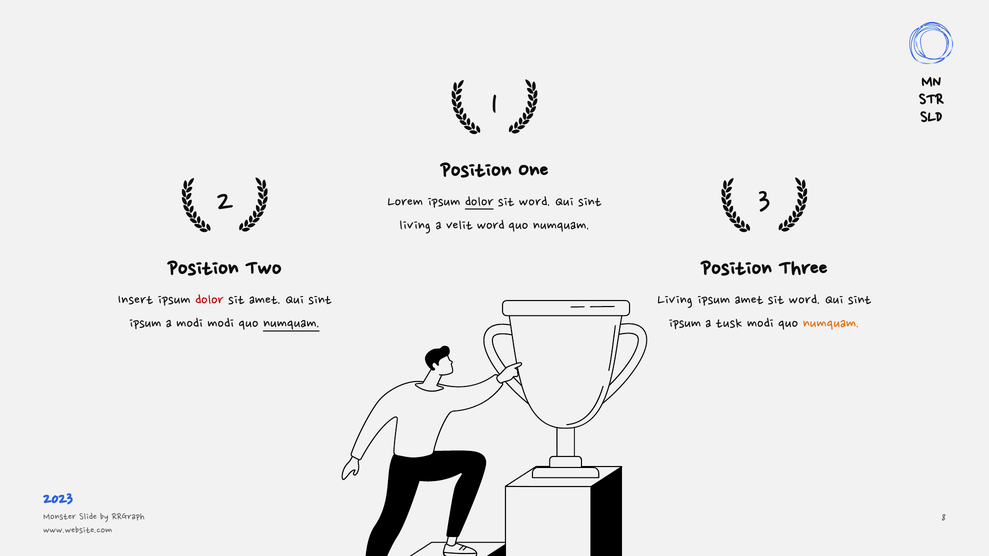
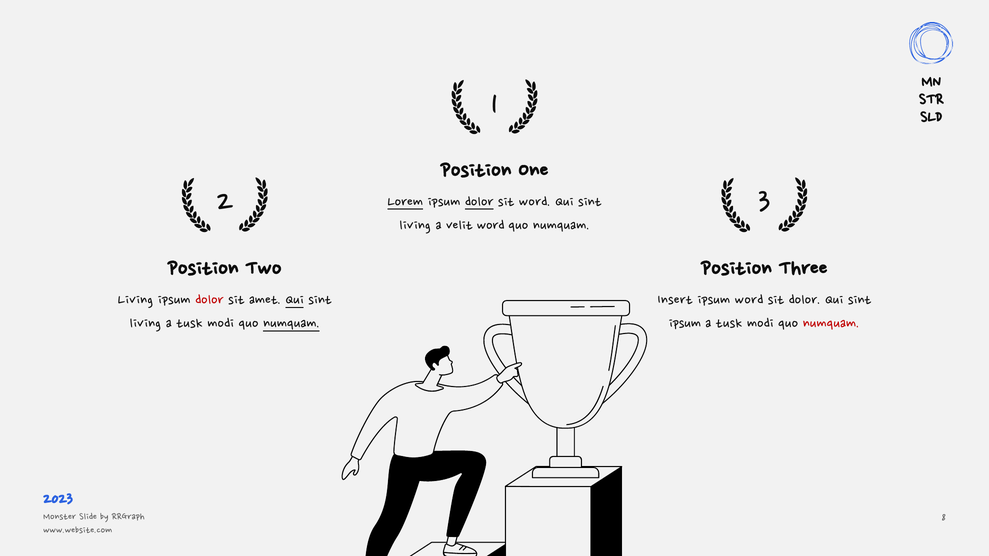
Lorem underline: none -> present (405, 202)
Insert: Insert -> Living (135, 300)
Qui underline: none -> present (295, 300)
Living: Living -> Insert (675, 300)
ipsum amet: amet -> word (749, 300)
word: word -> dolor (805, 300)
ipsum: ipsum -> living (145, 324)
modi: modi -> tusk (189, 324)
numquam colour: orange -> red (831, 324)
